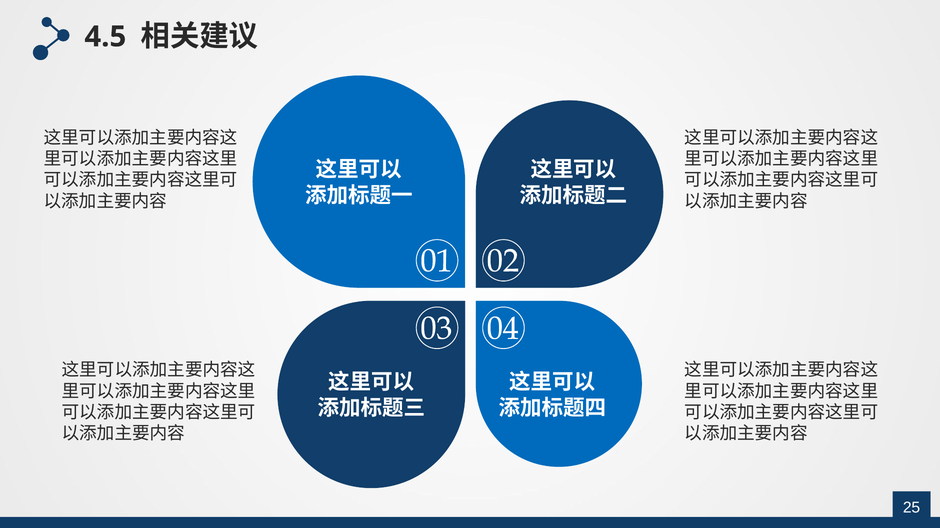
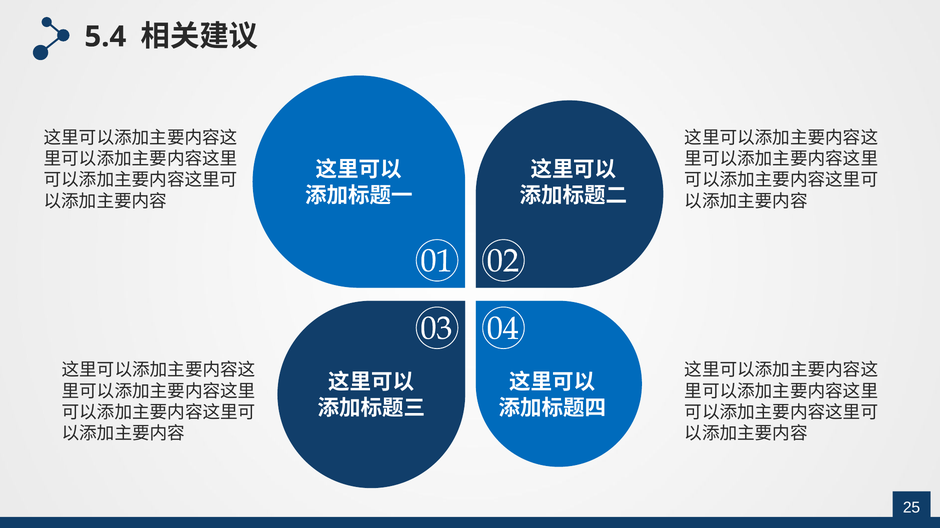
4.5: 4.5 -> 5.4 (105, 37)
